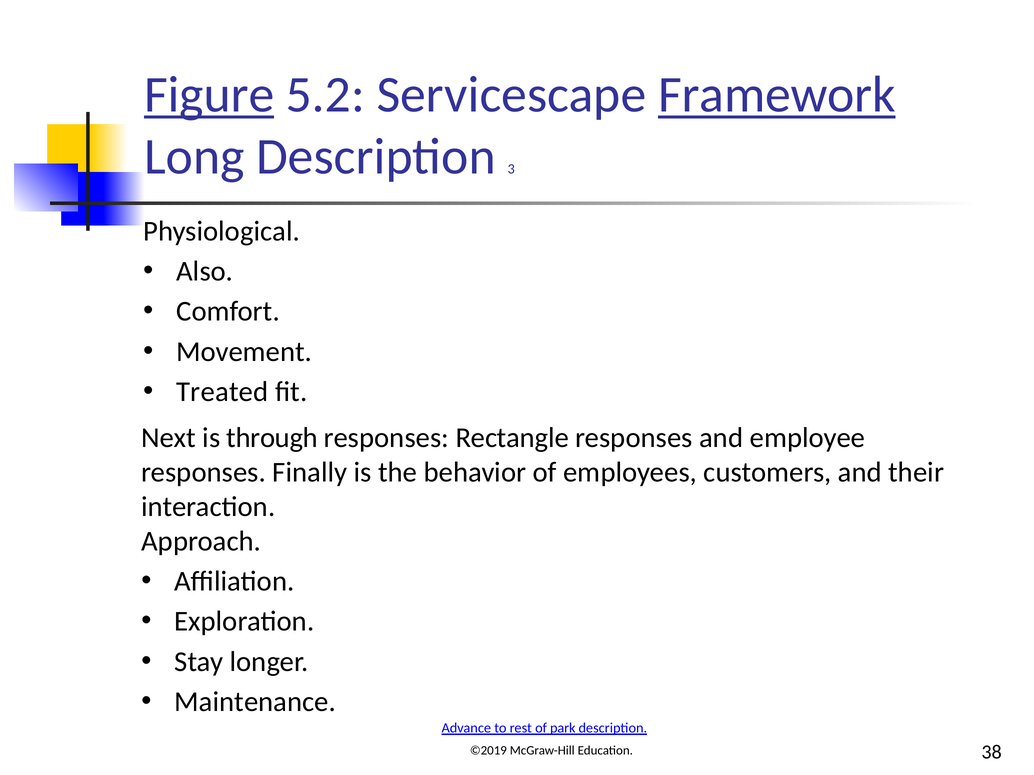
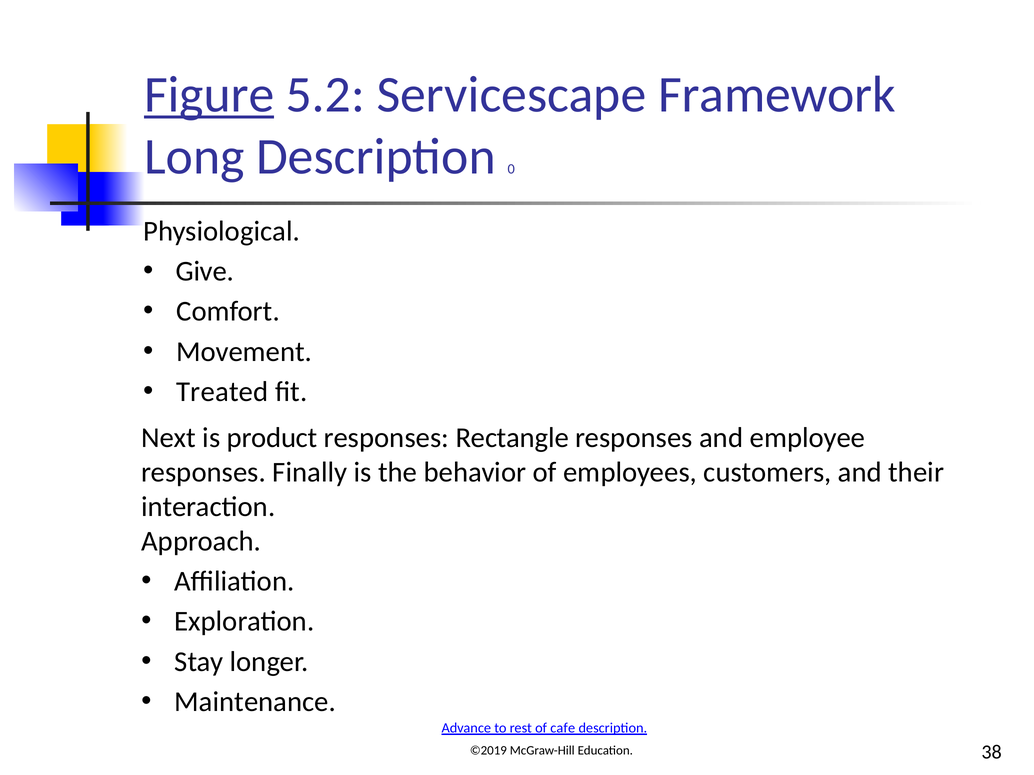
Framework underline: present -> none (777, 95)
3: 3 -> 0 (511, 169)
Also: Also -> Give (205, 271)
through: through -> product (272, 438)
park: park -> cafe (563, 729)
